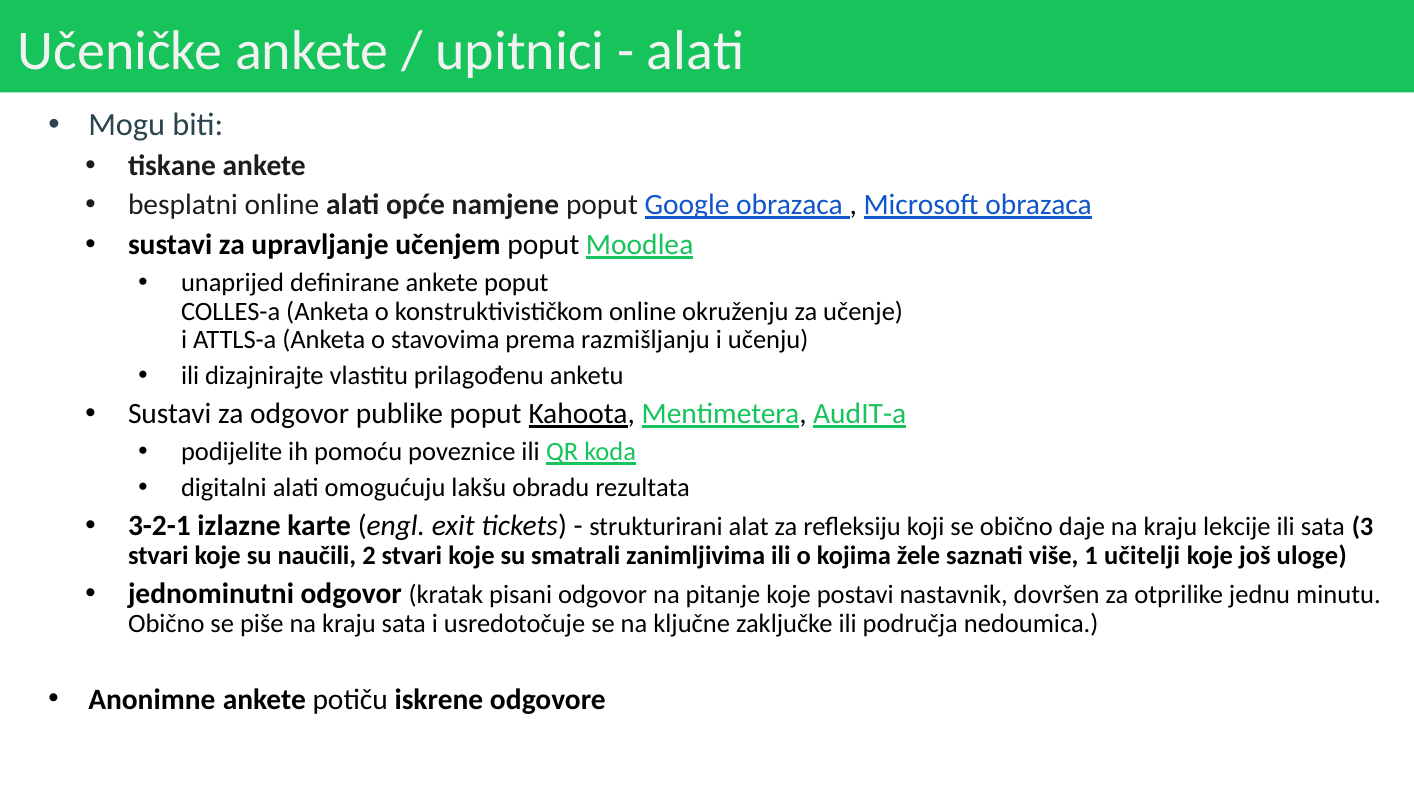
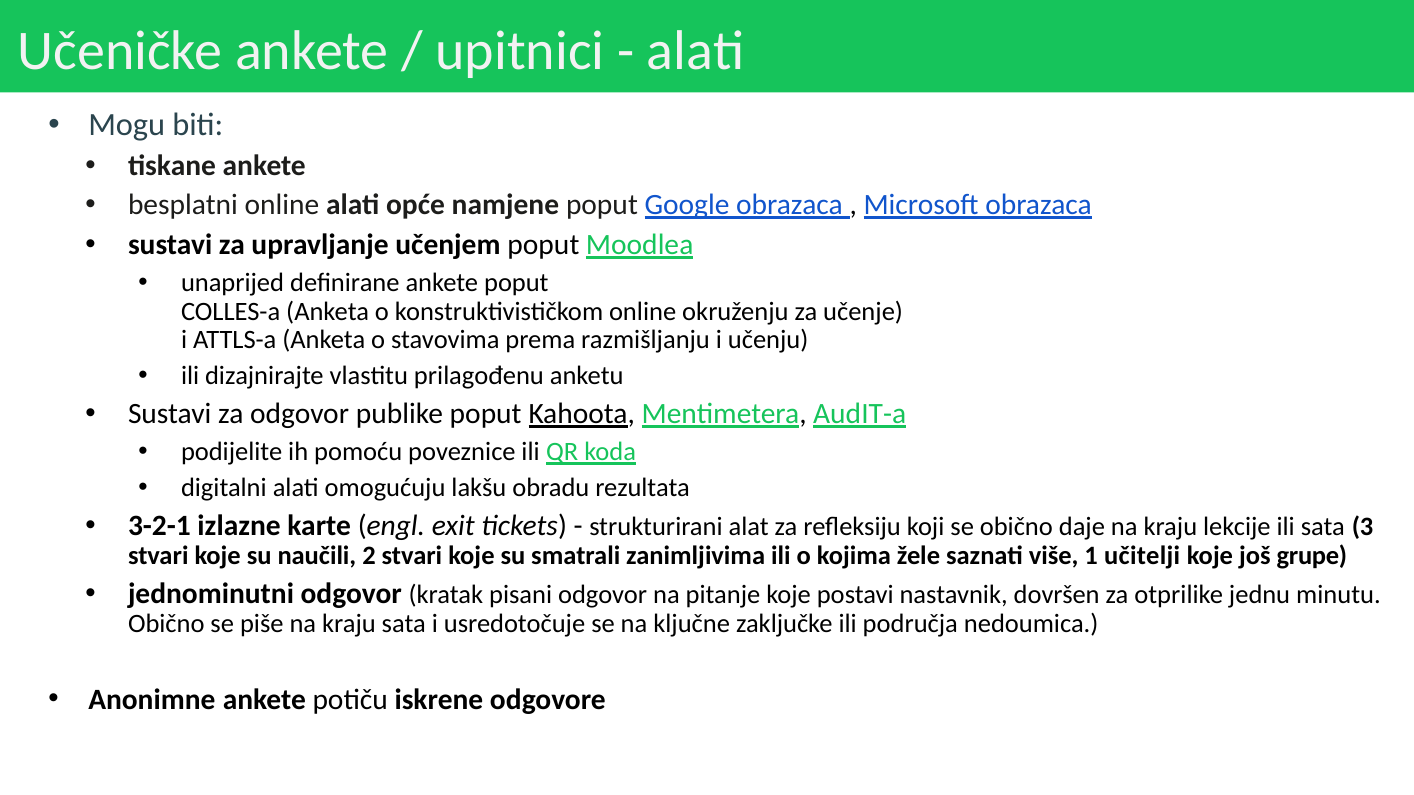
uloge: uloge -> grupe (1312, 556)
